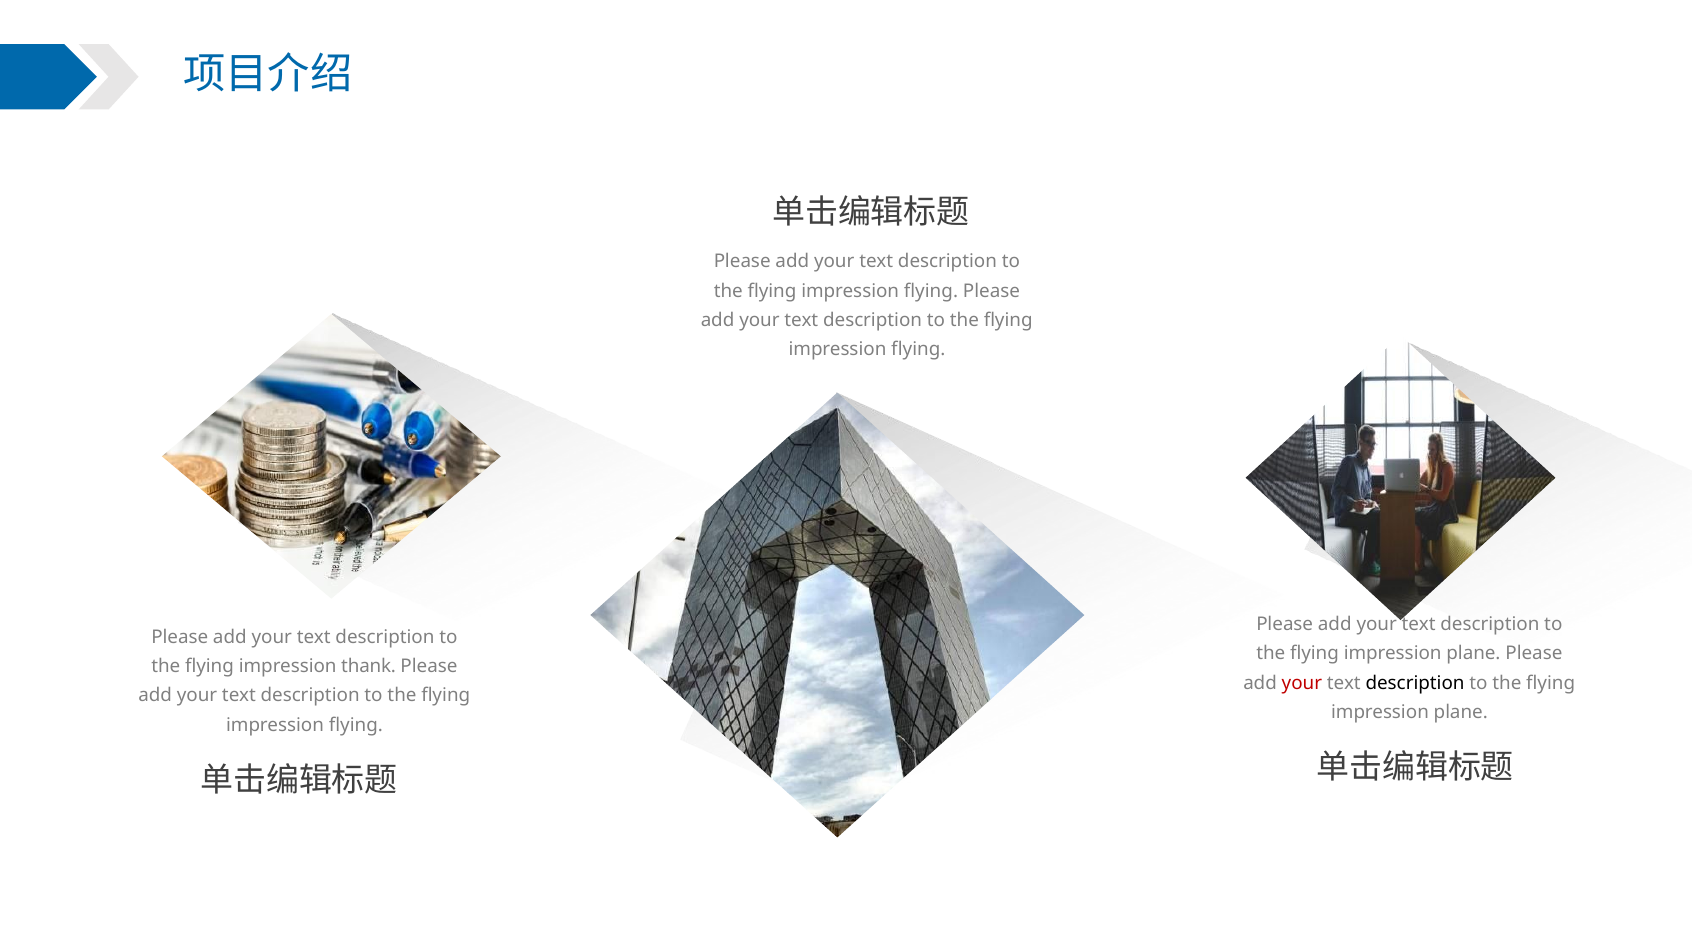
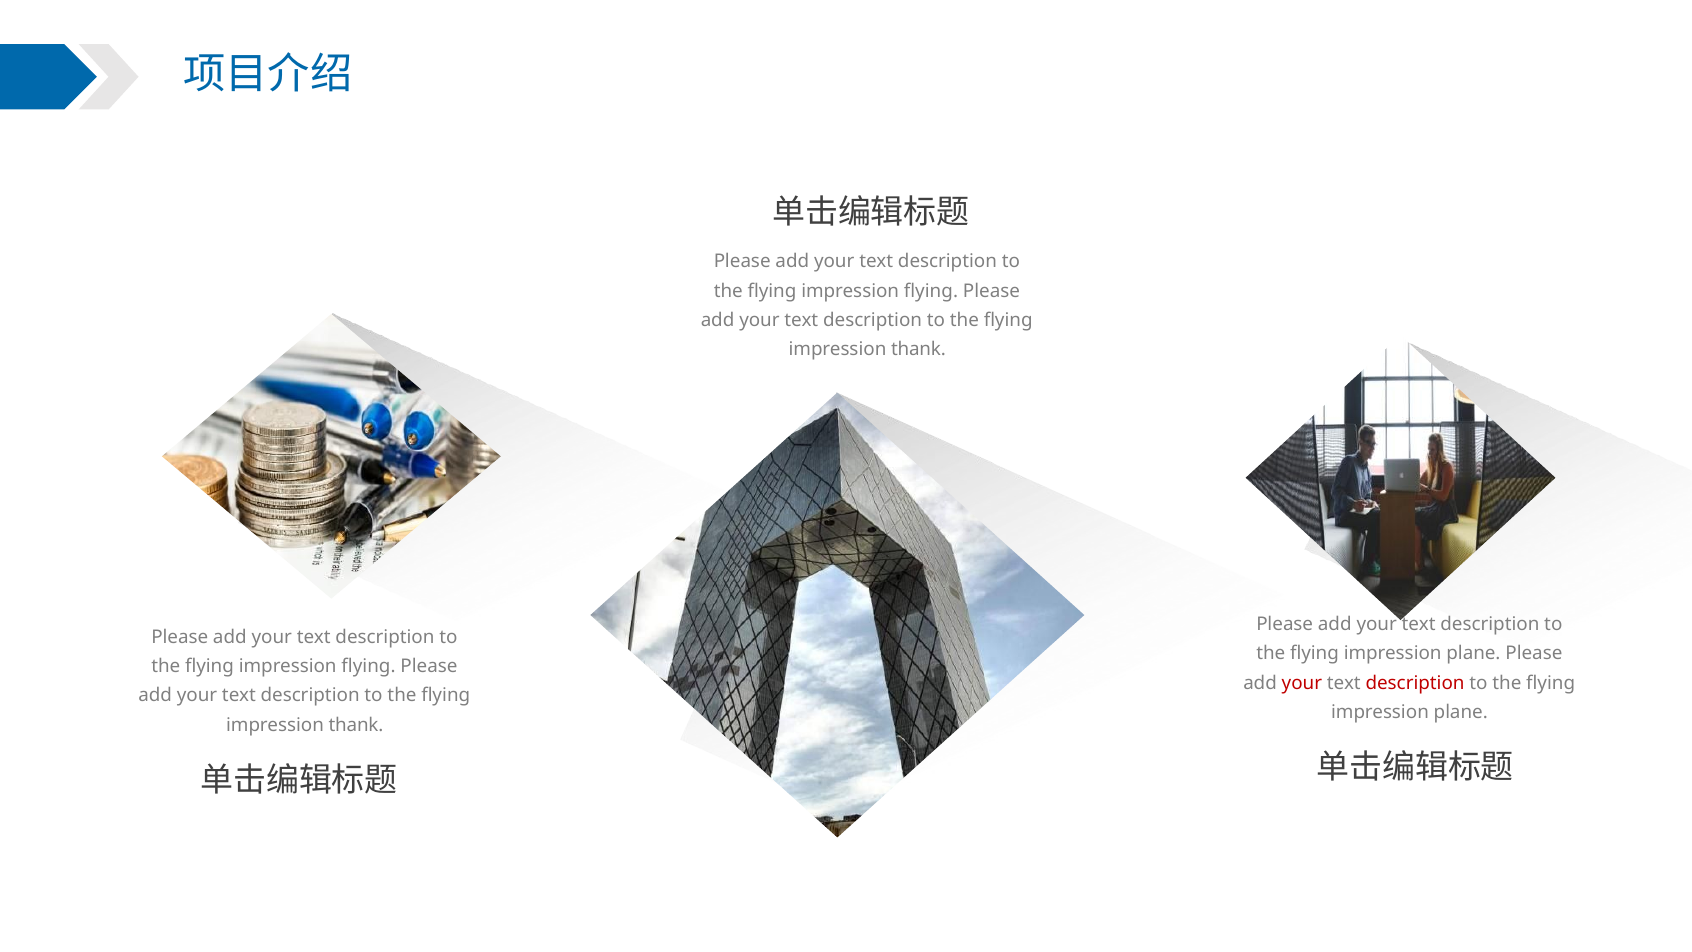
flying: flying -> thank (918, 349)
thank: thank -> flying (369, 666)
description colour: black -> red (1415, 683)
flying: flying -> thank (356, 725)
